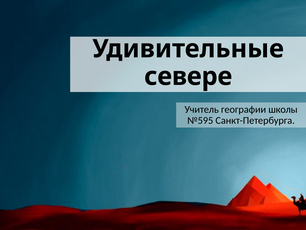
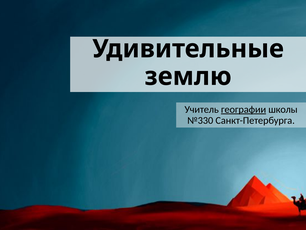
севере: севере -> землю (188, 76)
географии underline: none -> present (244, 109)
№595: №595 -> №330 (200, 120)
